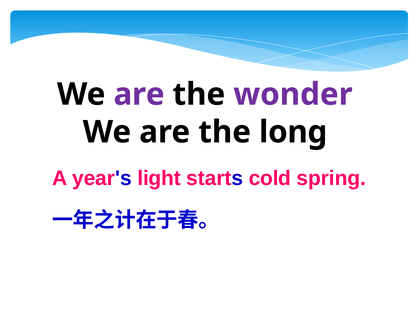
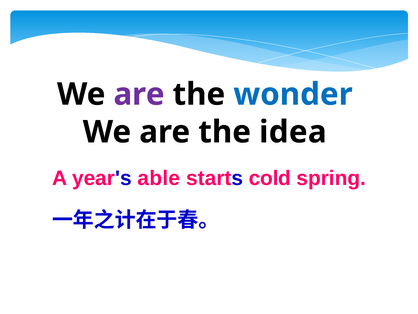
wonder colour: purple -> blue (293, 94)
long: long -> idea (293, 132)
light: light -> able (159, 178)
